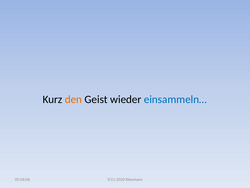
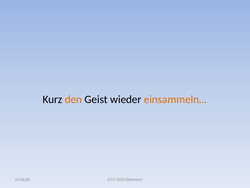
einsammeln… colour: blue -> orange (175, 99)
